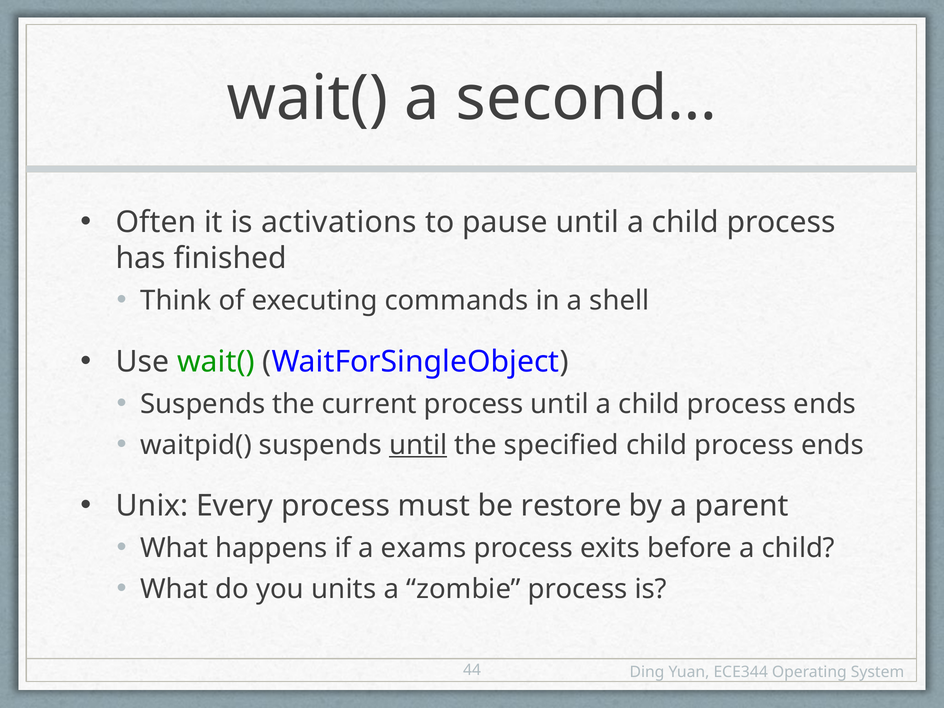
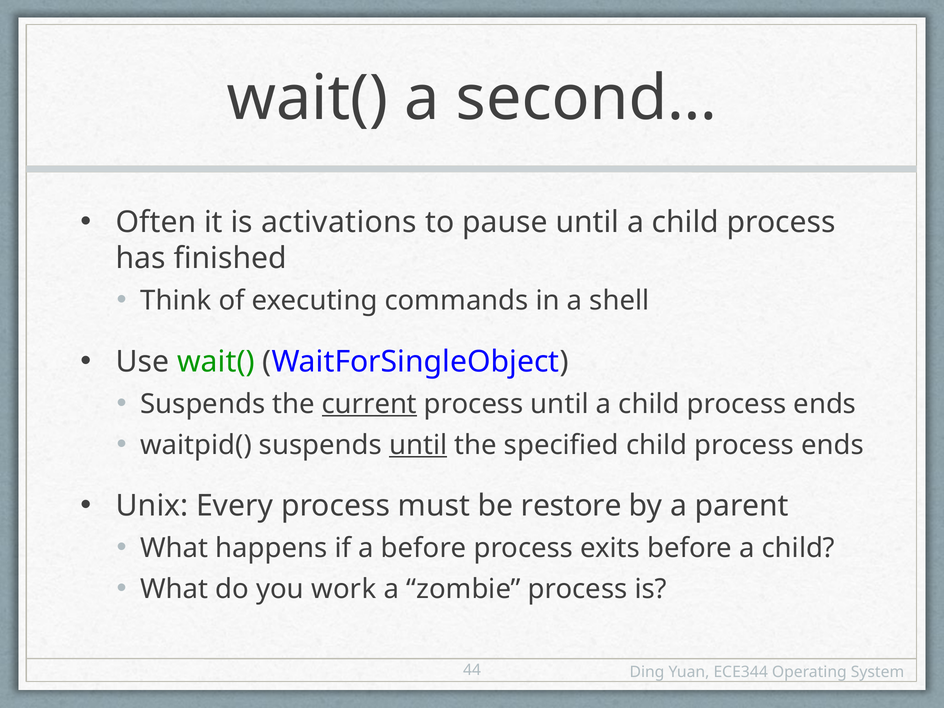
current underline: none -> present (369, 404)
a exams: exams -> before (424, 548)
units: units -> work (344, 589)
